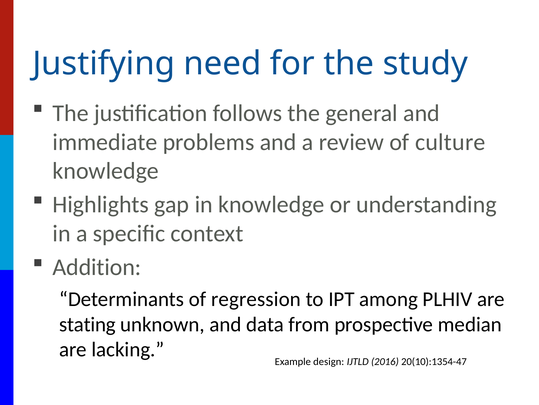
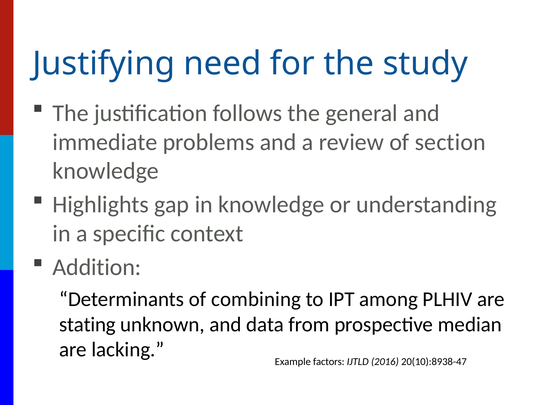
culture: culture -> section (450, 142)
regression: regression -> combining (256, 299)
design: design -> factors (329, 361)
20(10):1354-47: 20(10):1354-47 -> 20(10):8938-47 (434, 361)
